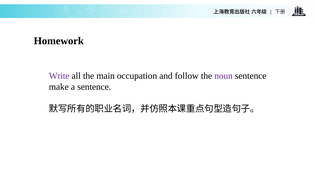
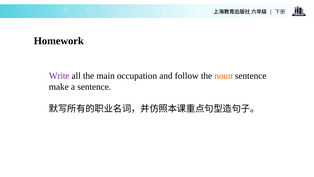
noun colour: purple -> orange (224, 76)
